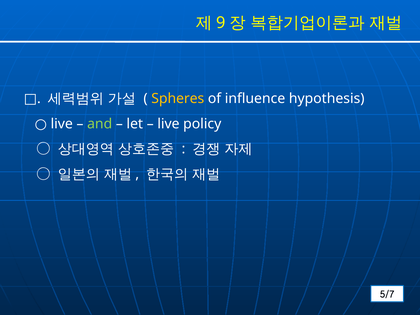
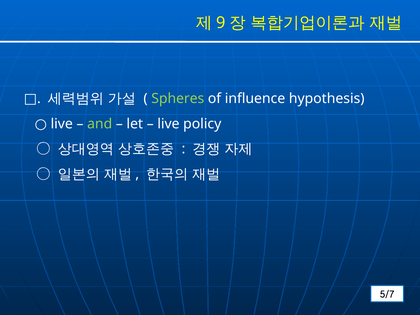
Spheres colour: yellow -> light green (178, 99)
